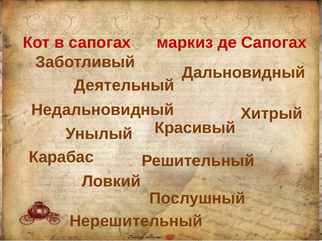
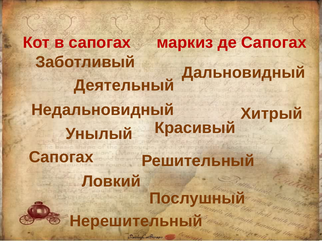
Карабас: Карабас -> Сапогах (61, 157)
